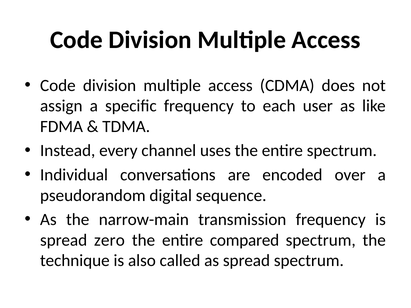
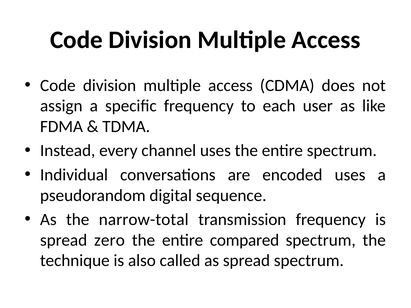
encoded over: over -> uses (350, 175)
narrow-main: narrow-main -> narrow-total (144, 220)
